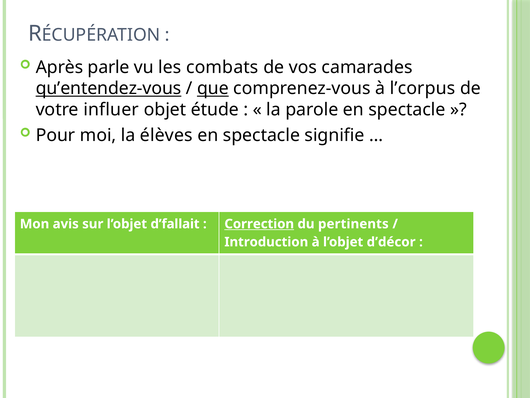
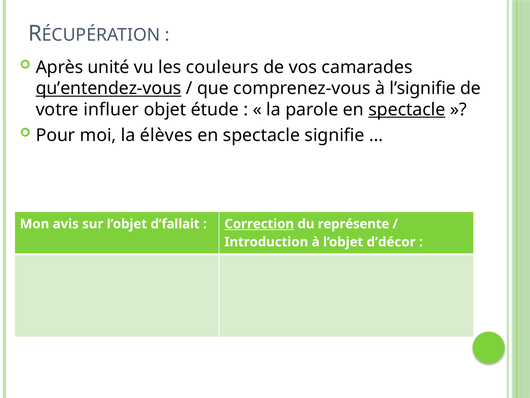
parle: parle -> unité (109, 67)
combats: combats -> couleurs (222, 67)
que underline: present -> none (213, 88)
l’corpus: l’corpus -> l’signifie (423, 88)
spectacle underline: none -> present (407, 110)
pertinents: pertinents -> représente (353, 224)
